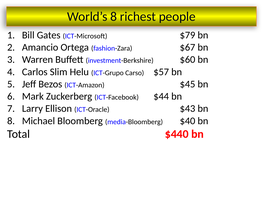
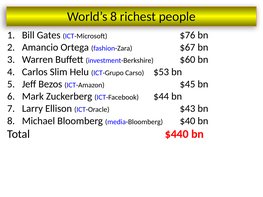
$79: $79 -> $76 (188, 35)
$57: $57 -> $53 (161, 72)
